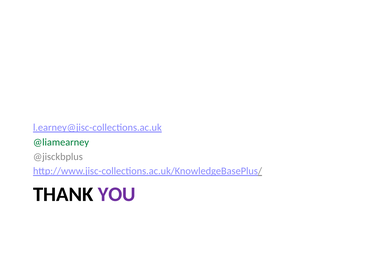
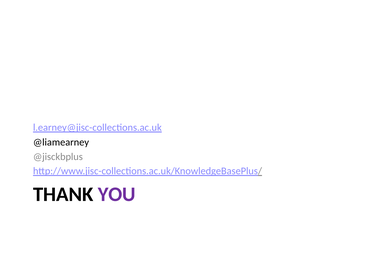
@liamearney colour: green -> black (61, 142)
